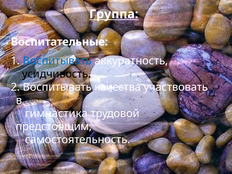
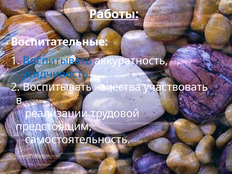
Группа: Группа -> Работы (114, 14)
усидчивость colour: black -> blue (57, 74)
гимнастика: гимнастика -> реализации (56, 113)
